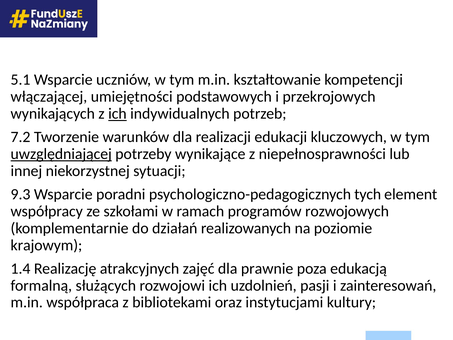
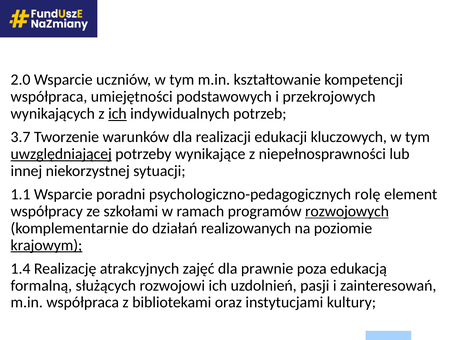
5.1: 5.1 -> 2.0 (20, 80)
włączającej: włączającej -> współpraca (49, 97)
7.2: 7.2 -> 3.7 (20, 137)
9.3: 9.3 -> 1.1 (20, 194)
tych: tych -> rolę (368, 194)
rozwojowych underline: none -> present (347, 211)
krajowym underline: none -> present (46, 245)
